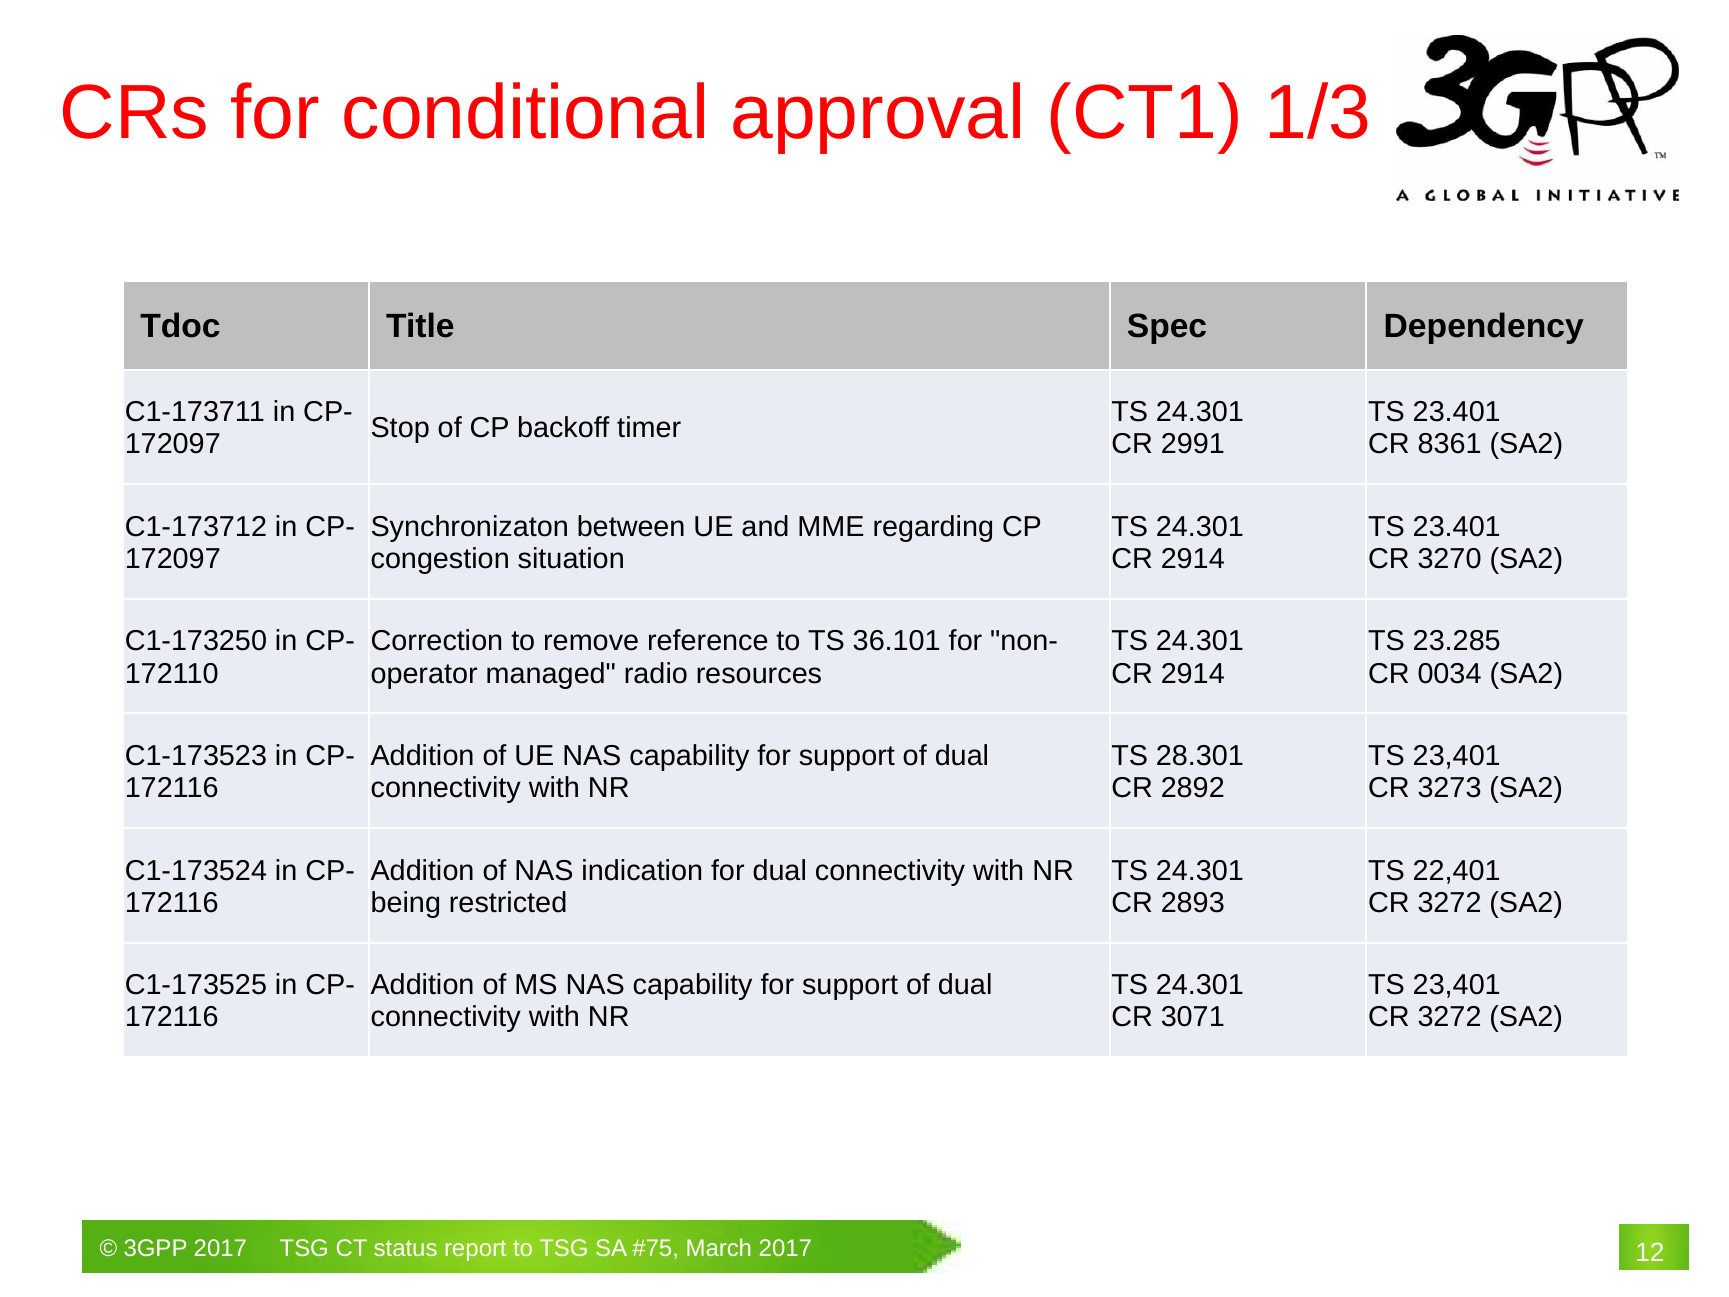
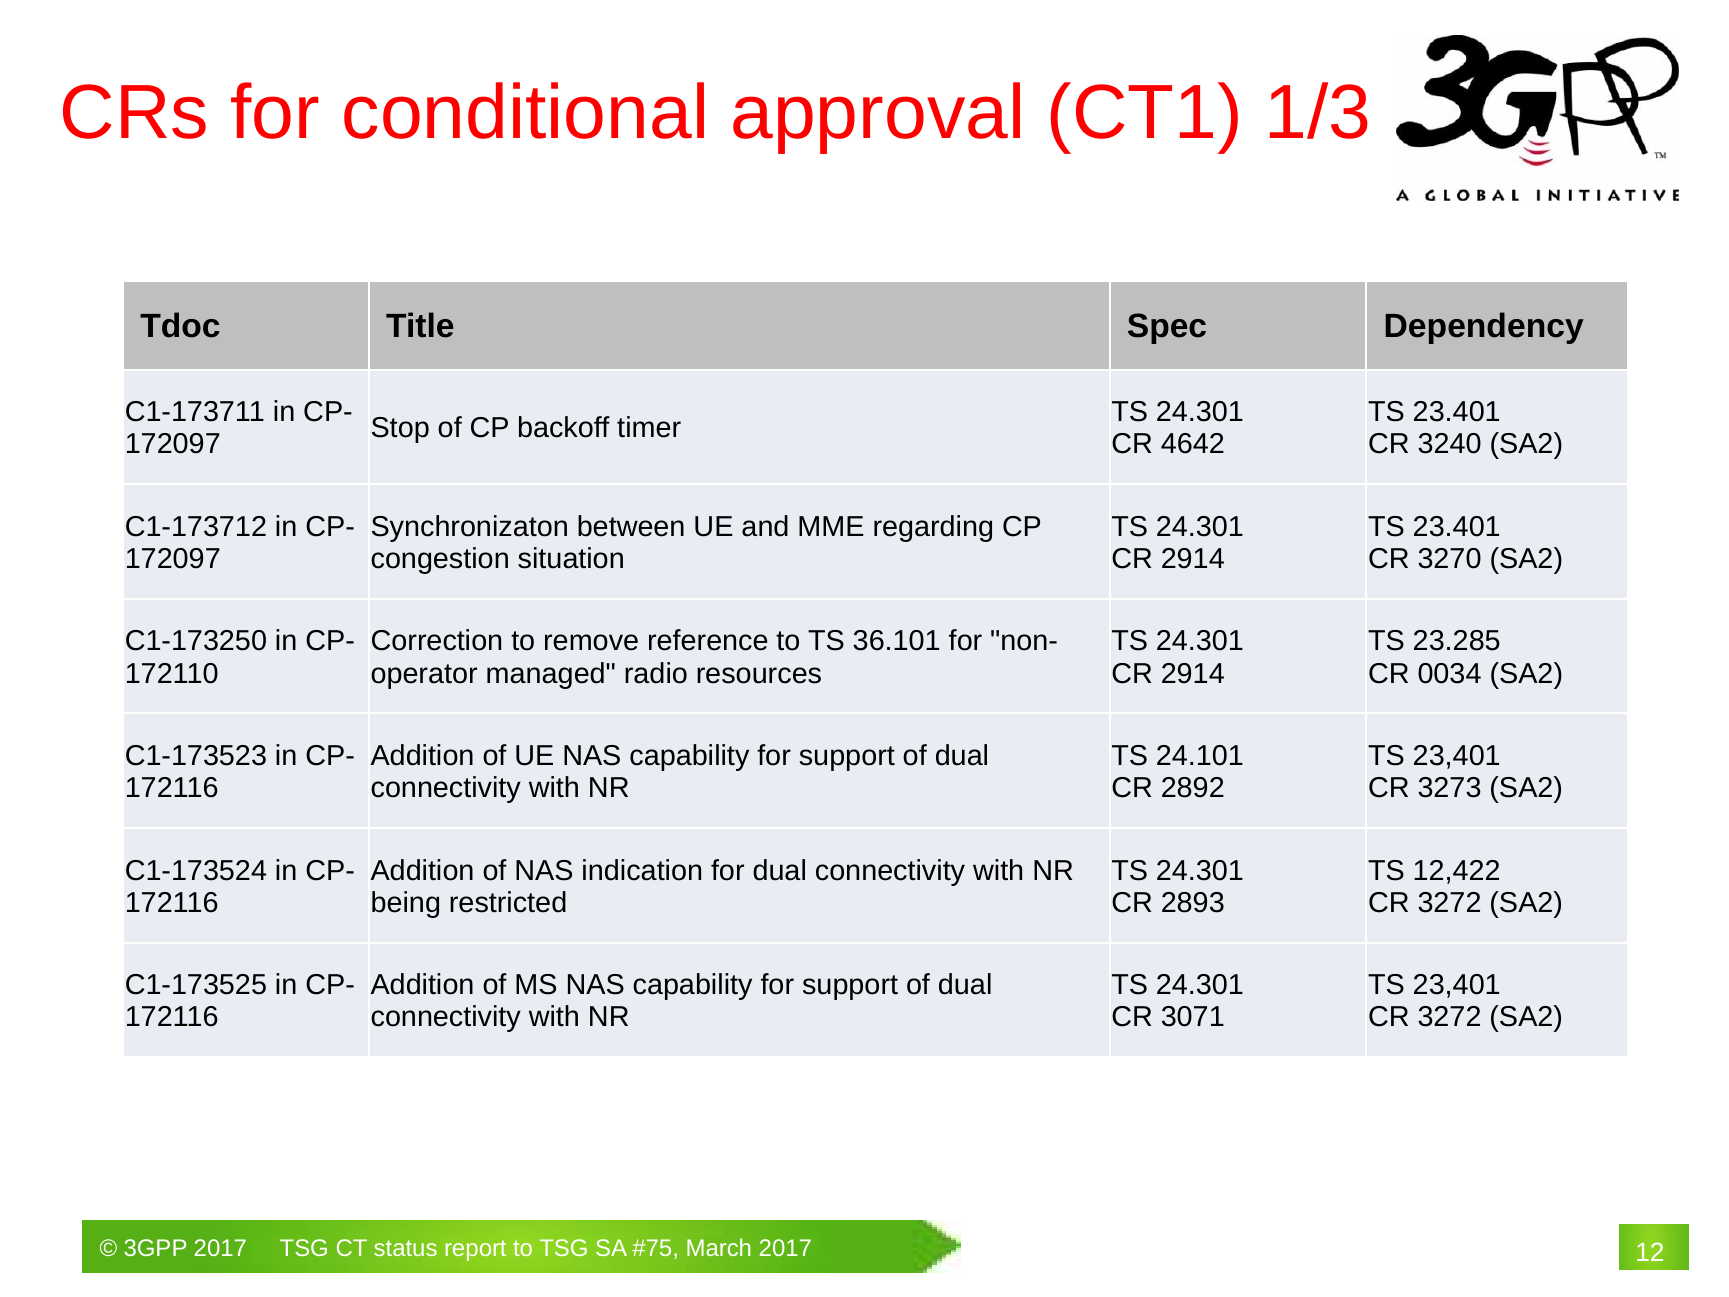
2991: 2991 -> 4642 (1193, 444)
8361: 8361 -> 3240 (1450, 444)
28.301: 28.301 -> 24.101 (1200, 756)
22,401: 22,401 -> 12,422 (1457, 870)
